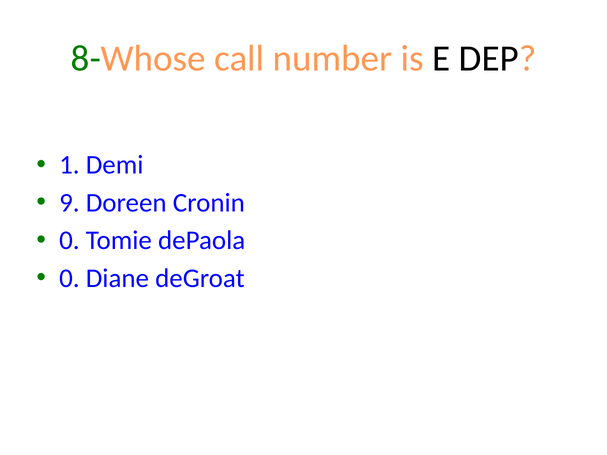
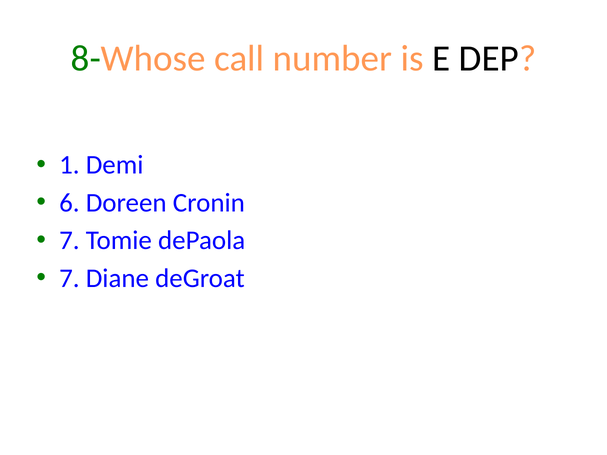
9: 9 -> 6 (69, 203)
0: 0 -> 7 (69, 241)
0: 0 -> 7 (69, 278)
